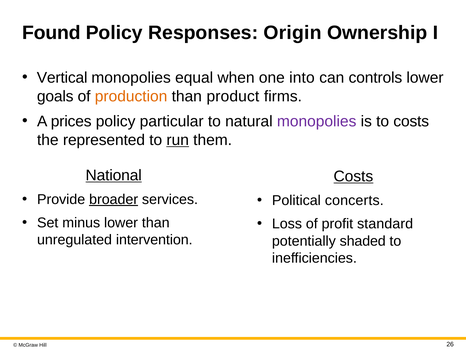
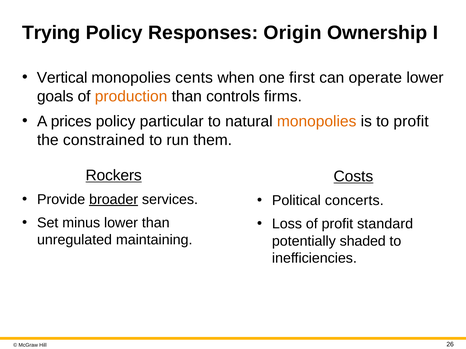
Found: Found -> Trying (51, 33)
equal: equal -> cents (194, 78)
into: into -> first (302, 78)
controls: controls -> operate (375, 78)
product: product -> controls (233, 96)
monopolies colour: purple -> orange (317, 122)
to costs: costs -> profit (411, 122)
represented: represented -> constrained (104, 140)
run underline: present -> none (178, 140)
National: National -> Rockers (114, 175)
intervention: intervention -> maintaining (154, 240)
